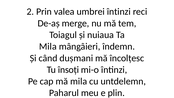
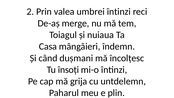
Mila: Mila -> Casa (48, 46)
mă mila: mila -> grija (79, 81)
